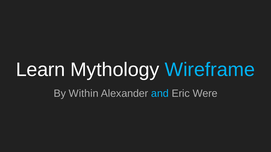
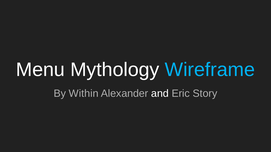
Learn: Learn -> Menu (40, 70)
and colour: light blue -> white (160, 94)
Were: Were -> Story (205, 94)
